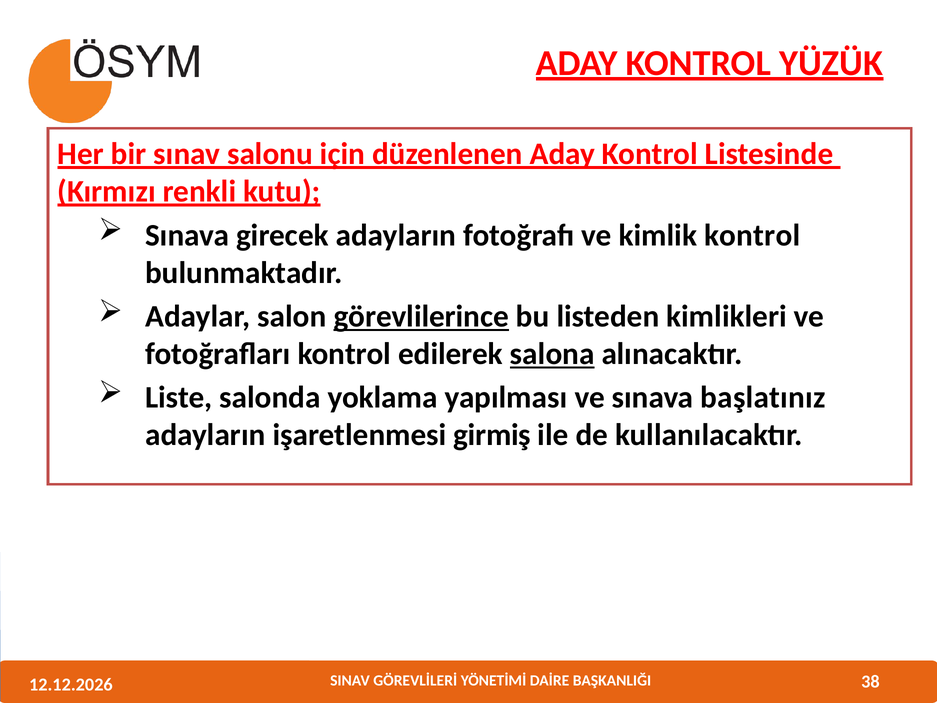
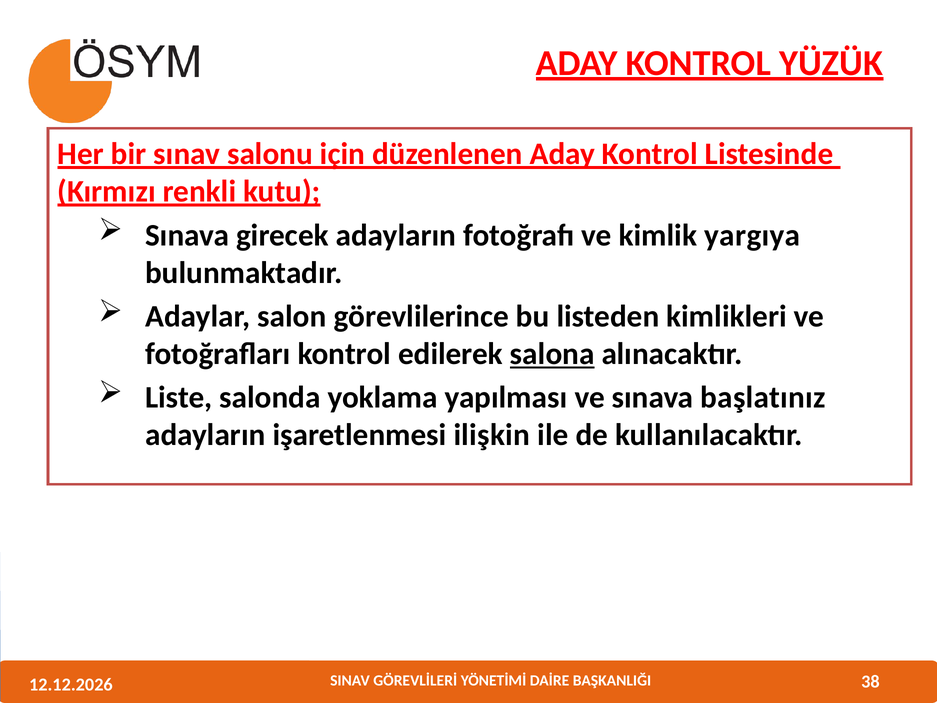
kimlik kontrol: kontrol -> yargıya (752, 235)
görevlilerince underline: present -> none (421, 316)
girmiş: girmiş -> ilişkin (492, 435)
